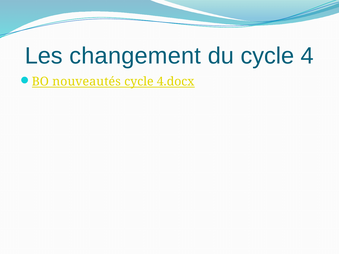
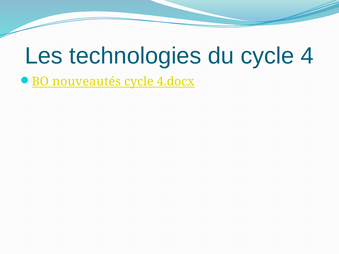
changement: changement -> technologies (135, 56)
